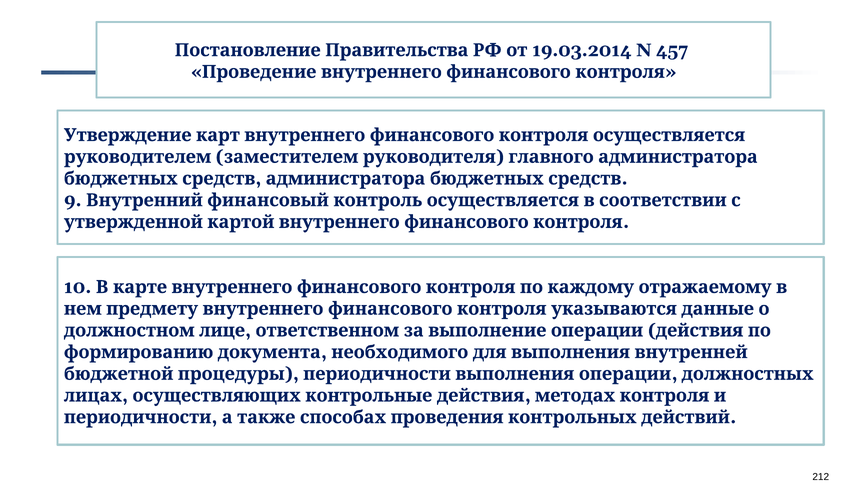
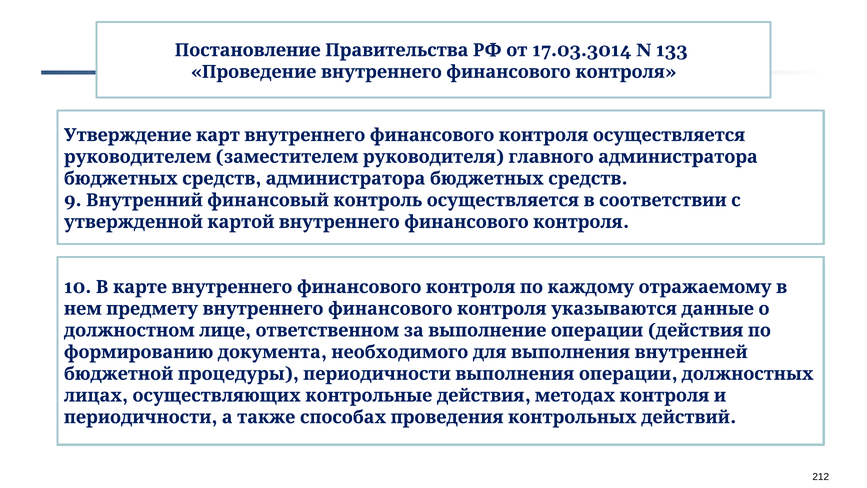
19.03.2014: 19.03.2014 -> 17.03.3014 (582, 50)
457: 457 -> 133 (672, 50)
